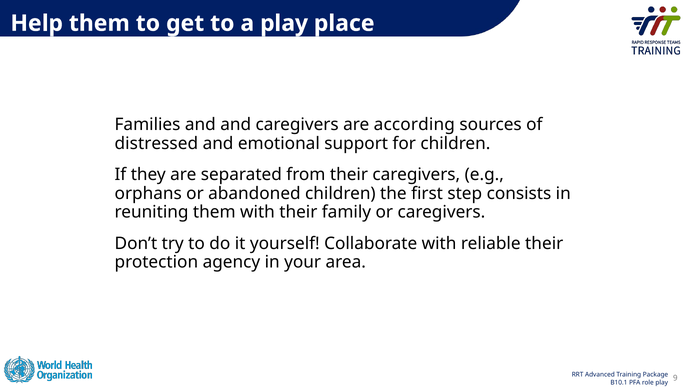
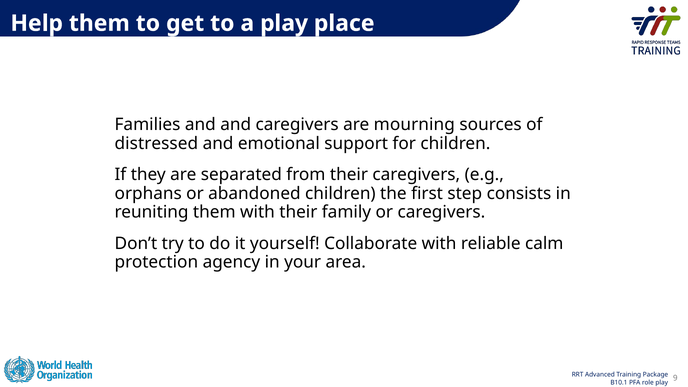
according: according -> mourning (414, 125)
reliable their: their -> calm (544, 243)
